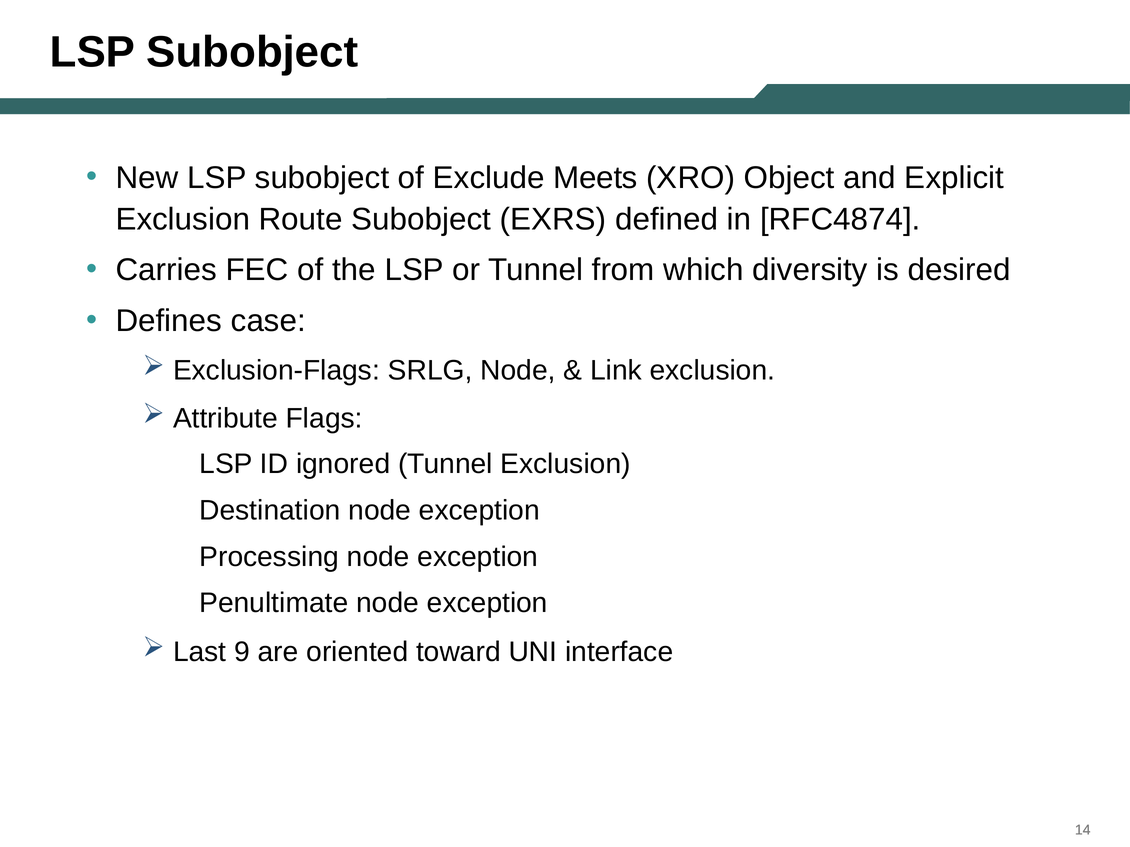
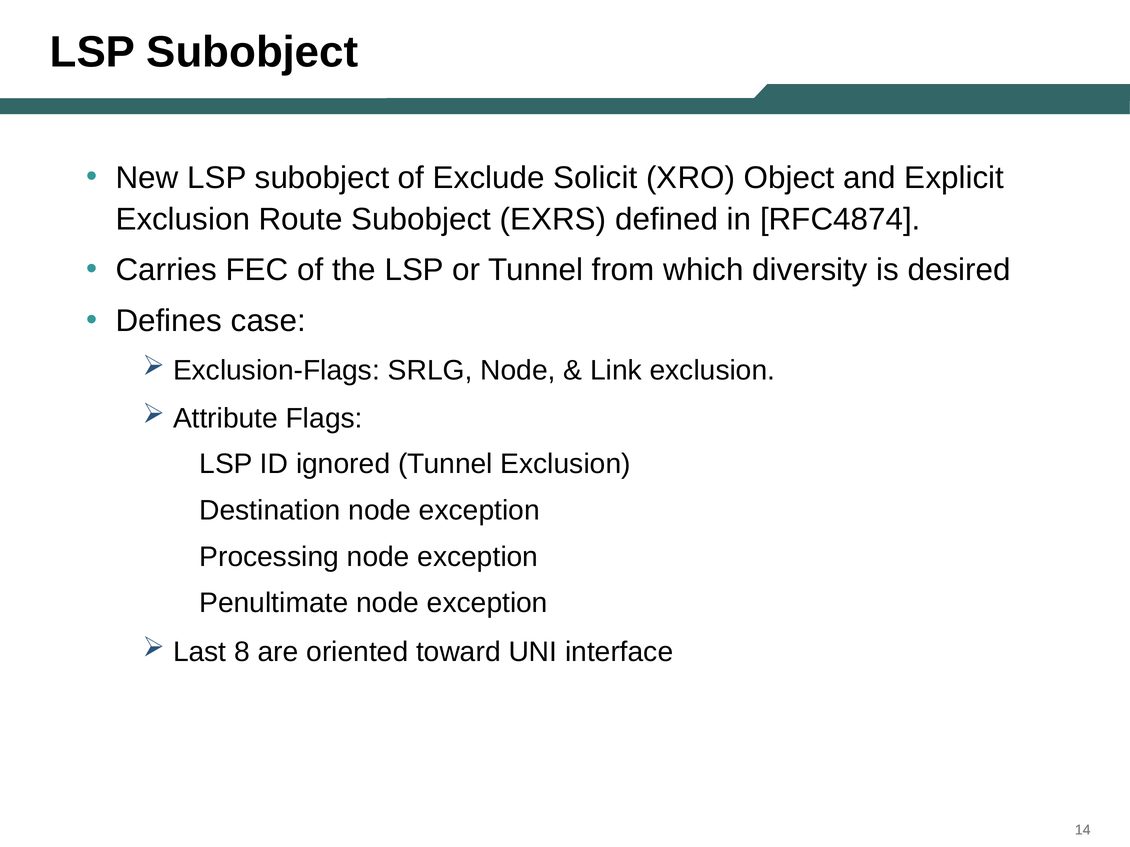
Meets: Meets -> Solicit (595, 178)
9: 9 -> 8 (242, 652)
